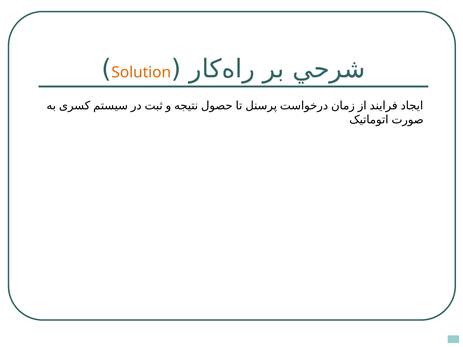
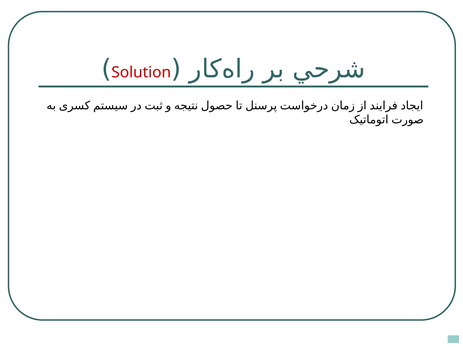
Solution colour: orange -> red (141, 72)
